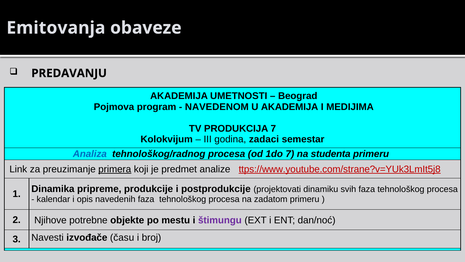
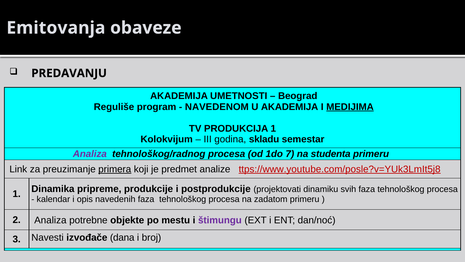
Pojmova: Pojmova -> Reguliše (114, 107)
MEDIJIMA underline: none -> present (350, 107)
PRODUKCIJA 7: 7 -> 1 (273, 128)
zadaci: zadaci -> skladu (264, 139)
Analiza colour: blue -> purple (90, 154)
ttps://www.youtube.com/strane?v=YUk3LmIt5j8: ttps://www.youtube.com/strane?v=YUk3LmIt5j8 -> ttps://www.youtube.com/posle?v=YUk3LmIt5j8 (340, 169)
2 Njihove: Njihove -> Analiza (50, 220)
času: času -> dana (122, 237)
